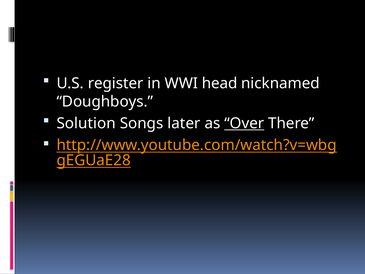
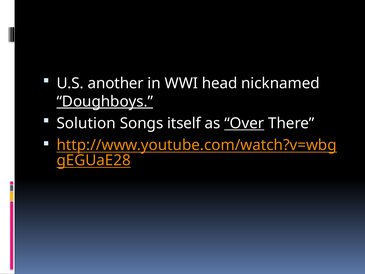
register: register -> another (116, 83)
Doughboys underline: none -> present (105, 101)
later: later -> itself (184, 123)
